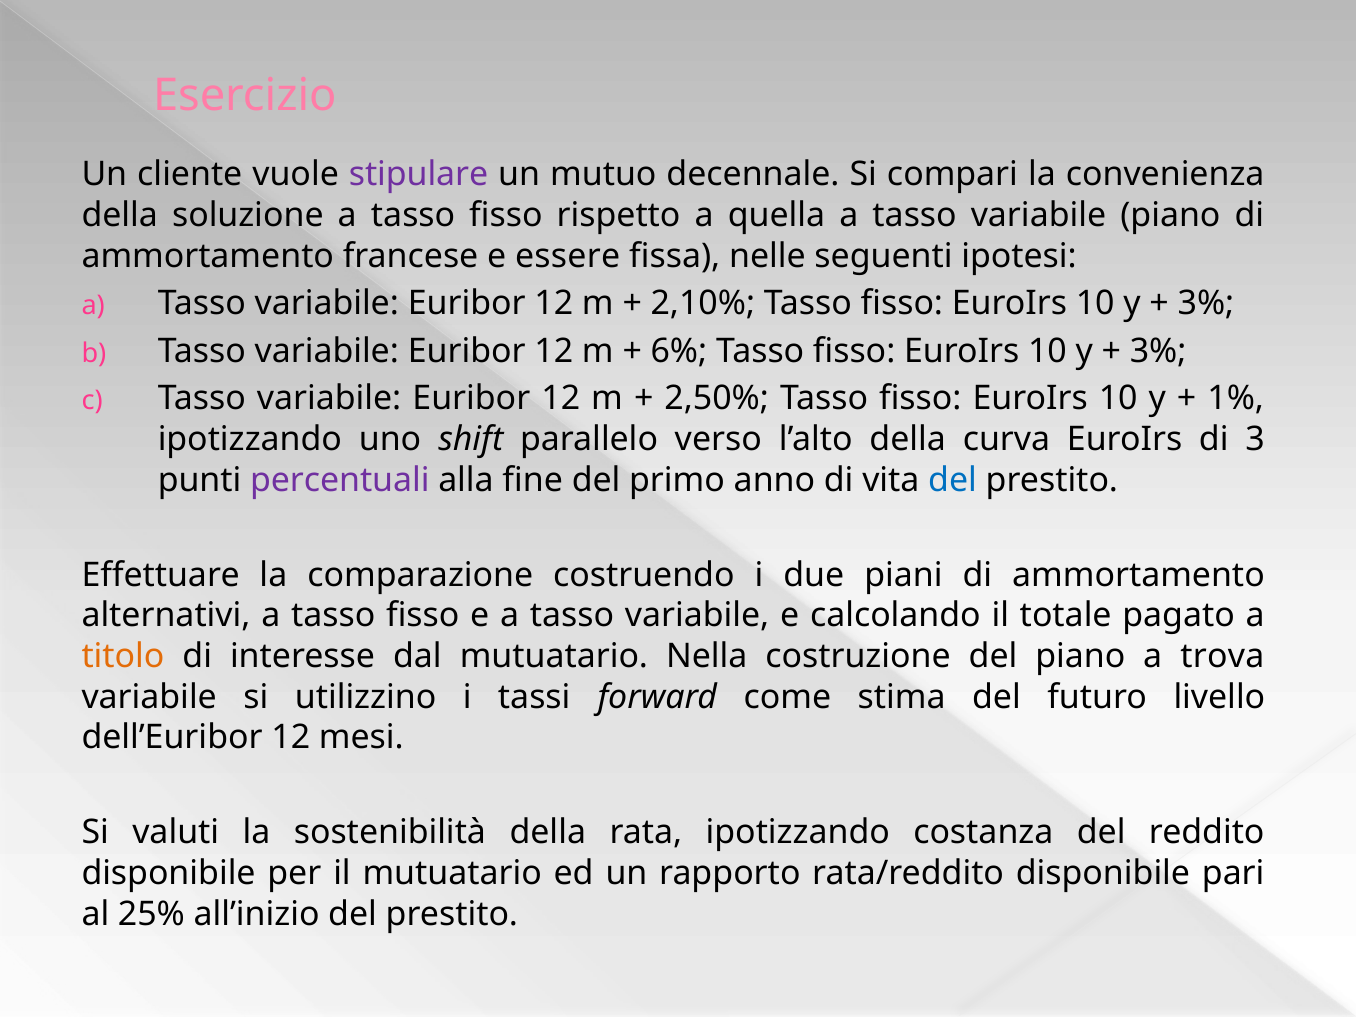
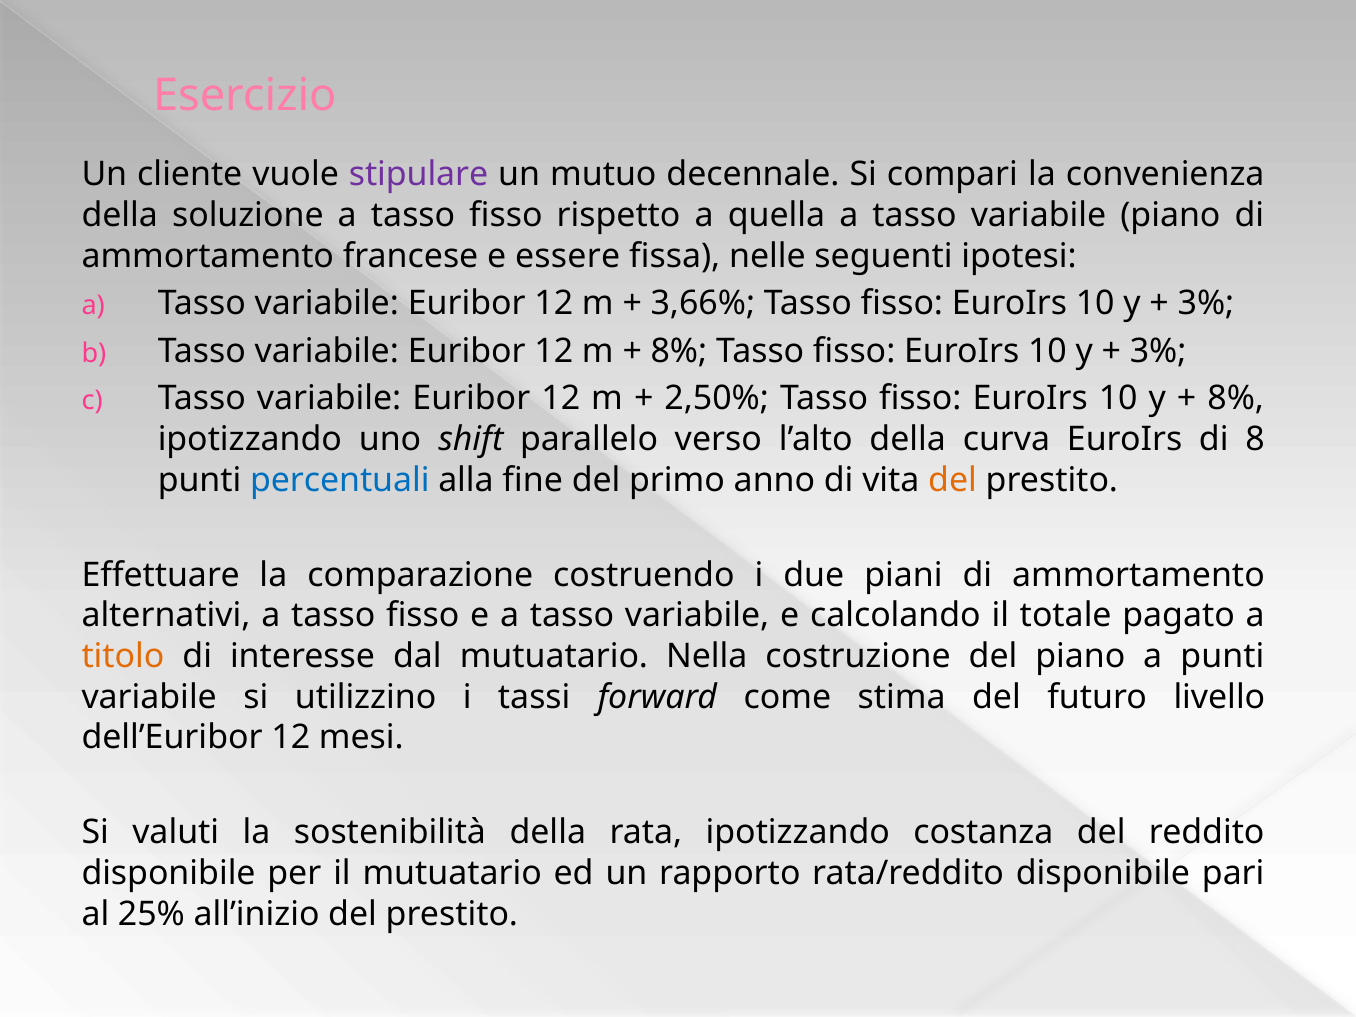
2,10%: 2,10% -> 3,66% (703, 304)
6%: 6% -> 8% (679, 351)
1%: 1% -> 8% (1236, 399)
3: 3 -> 8 (1255, 439)
percentuali colour: purple -> blue (340, 480)
del colour: blue -> orange (953, 480)
a trova: trova -> punti (1222, 656)
